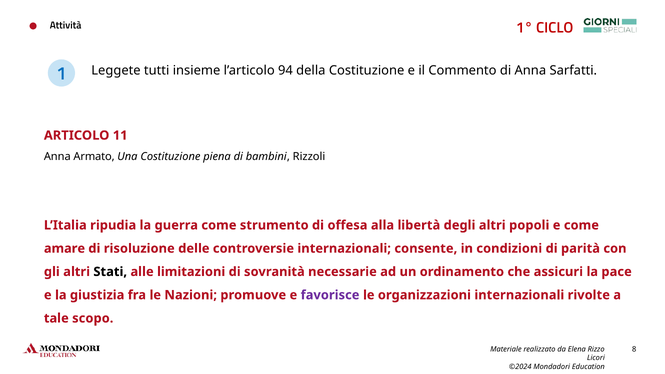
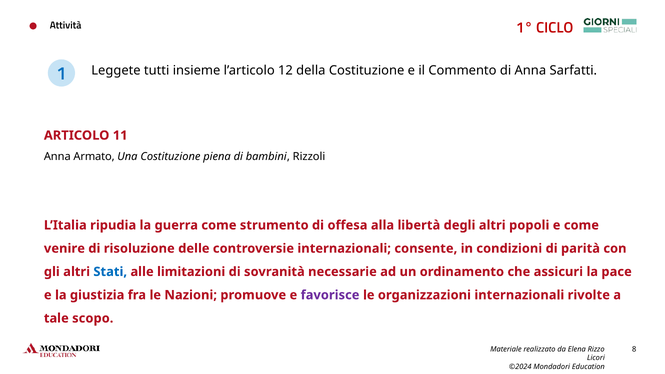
94: 94 -> 12 (285, 71)
amare: amare -> venire (64, 249)
Stati colour: black -> blue (110, 272)
